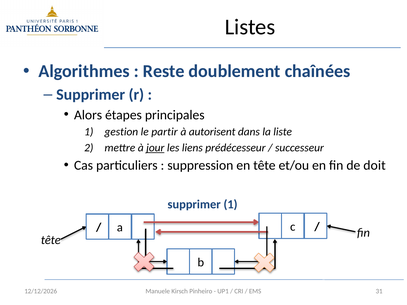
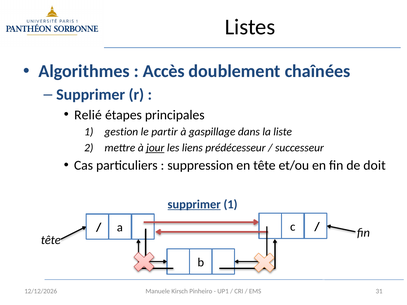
Reste: Reste -> Accès (164, 71)
Alors: Alors -> Relié (88, 115)
autorisent: autorisent -> gaspillage (212, 132)
supprimer underline: none -> present (194, 205)
